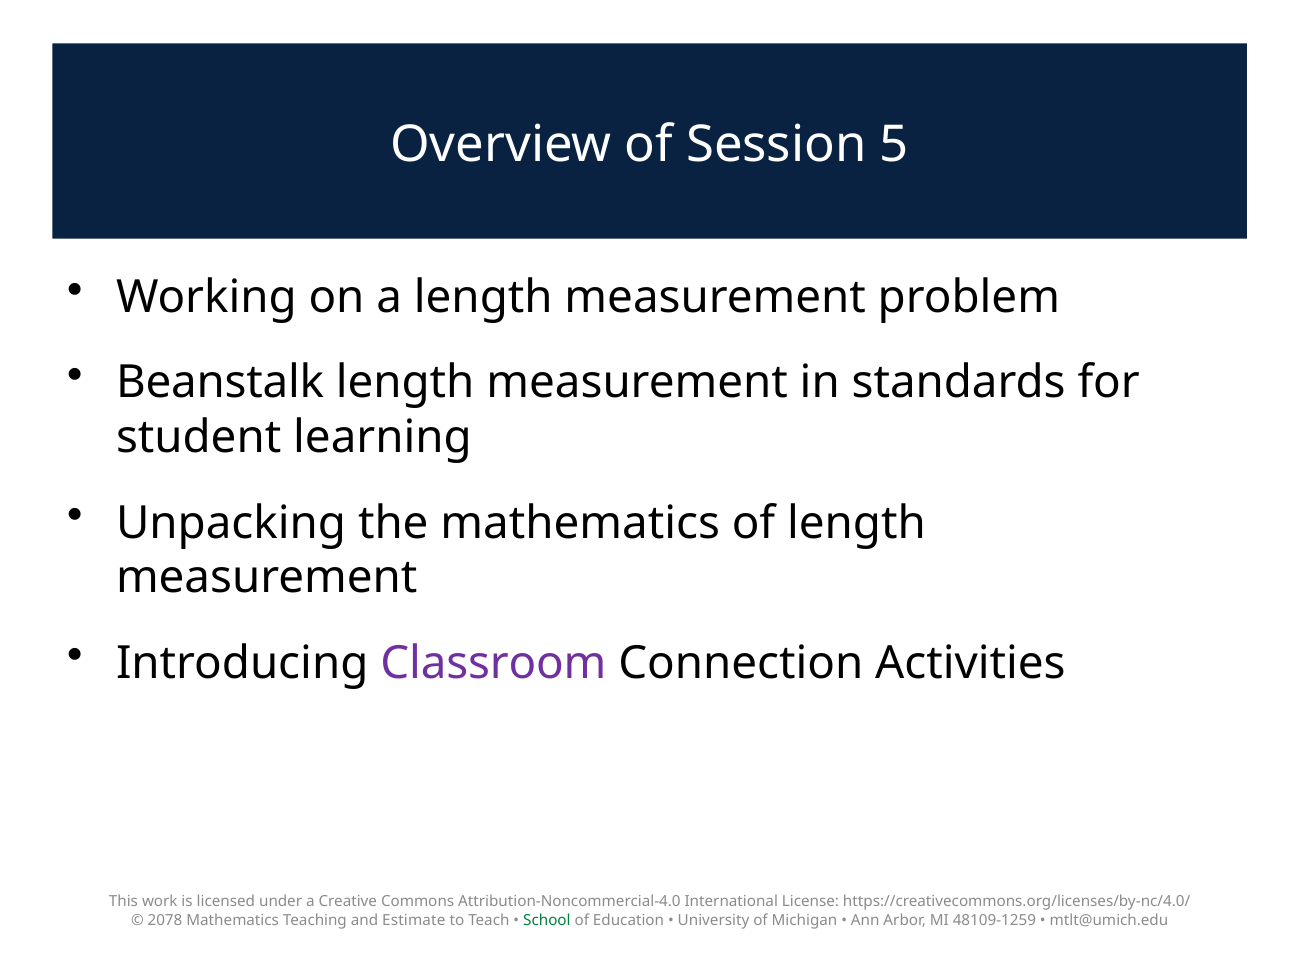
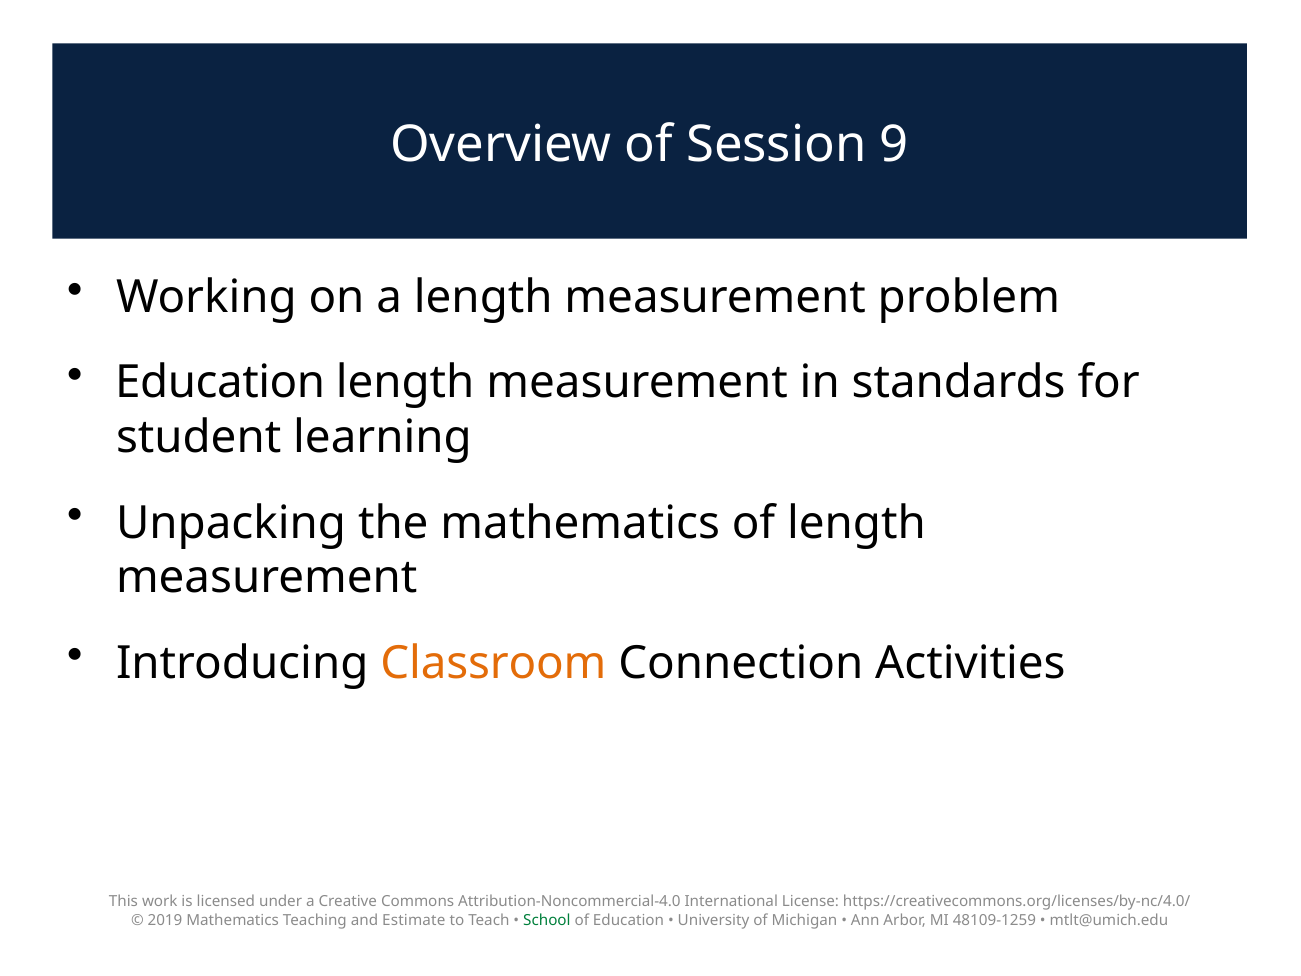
5: 5 -> 9 (894, 145)
Beanstalk: Beanstalk -> Education (220, 383)
Classroom colour: purple -> orange (493, 663)
2078: 2078 -> 2019 (165, 920)
